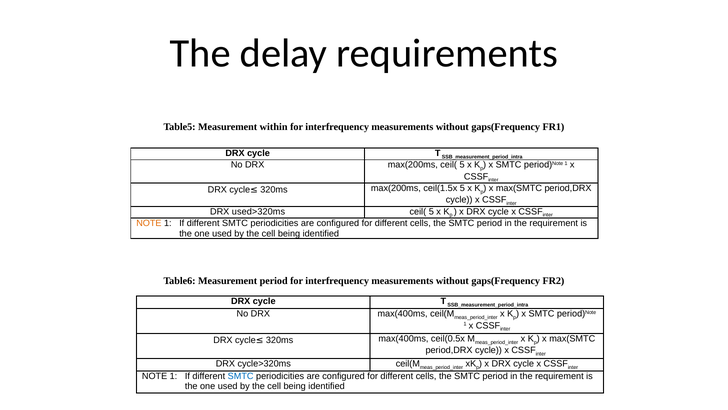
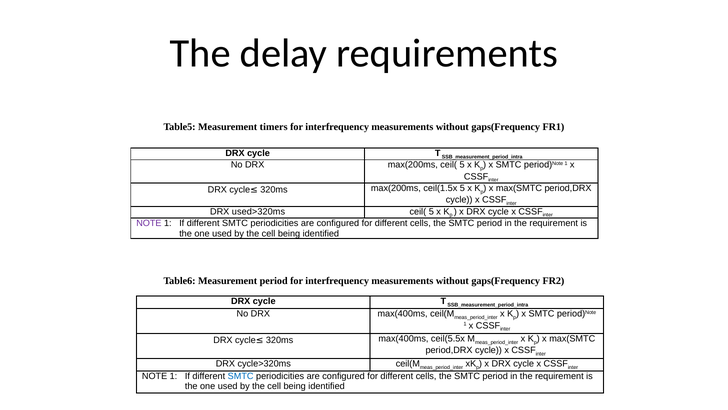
within: within -> timers (274, 127)
NOTE colour: orange -> purple (149, 223)
ceil(0.5x: ceil(0.5x -> ceil(5.5x (448, 338)
